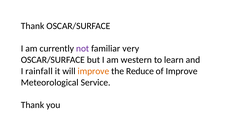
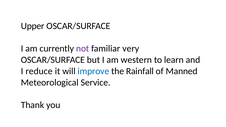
Thank: Thank -> Upper (33, 26)
rainfall: rainfall -> reduce (39, 71)
improve colour: orange -> blue (93, 71)
Reduce: Reduce -> Rainfall (140, 71)
of Improve: Improve -> Manned (182, 71)
